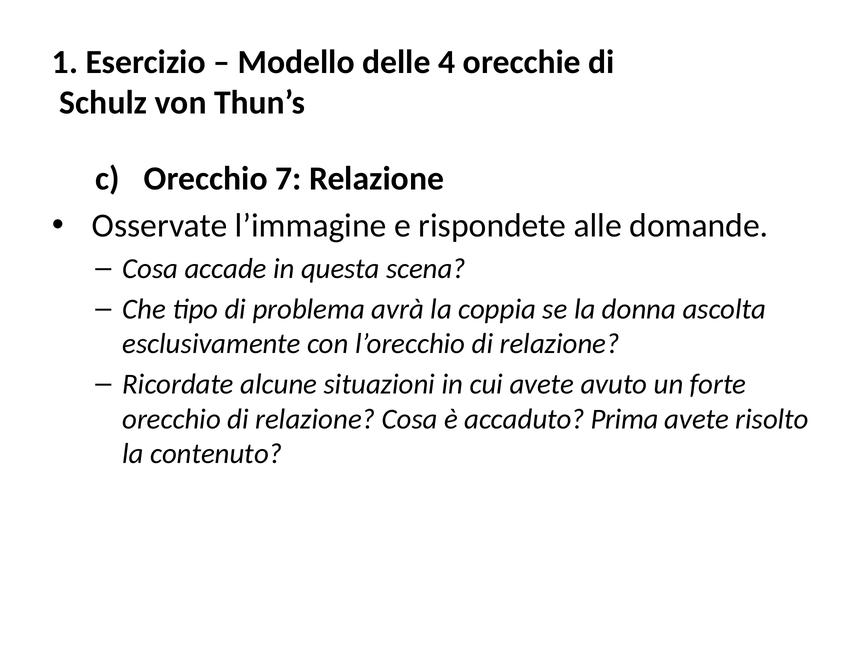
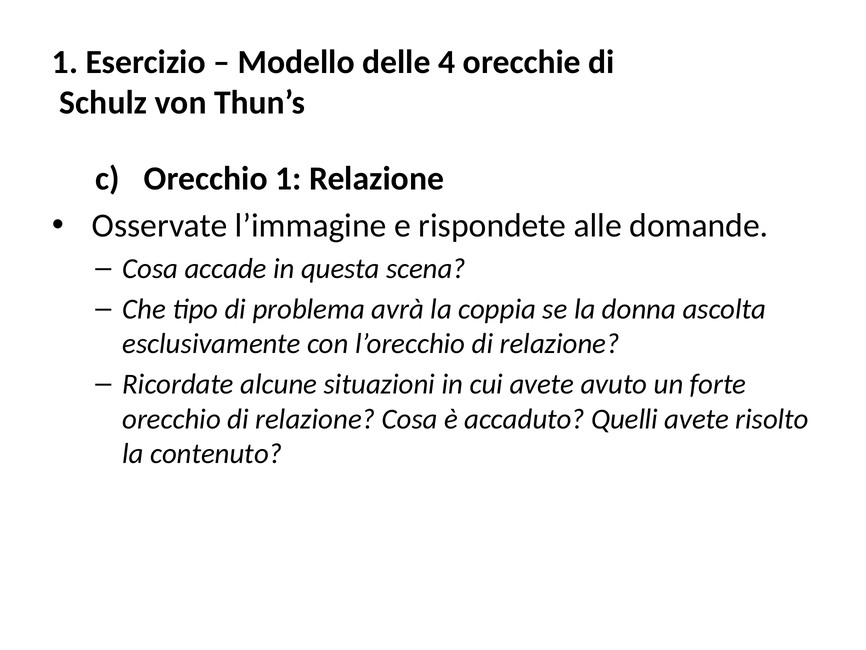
Orecchio 7: 7 -> 1 (288, 178)
Prima: Prima -> Quelli (625, 419)
